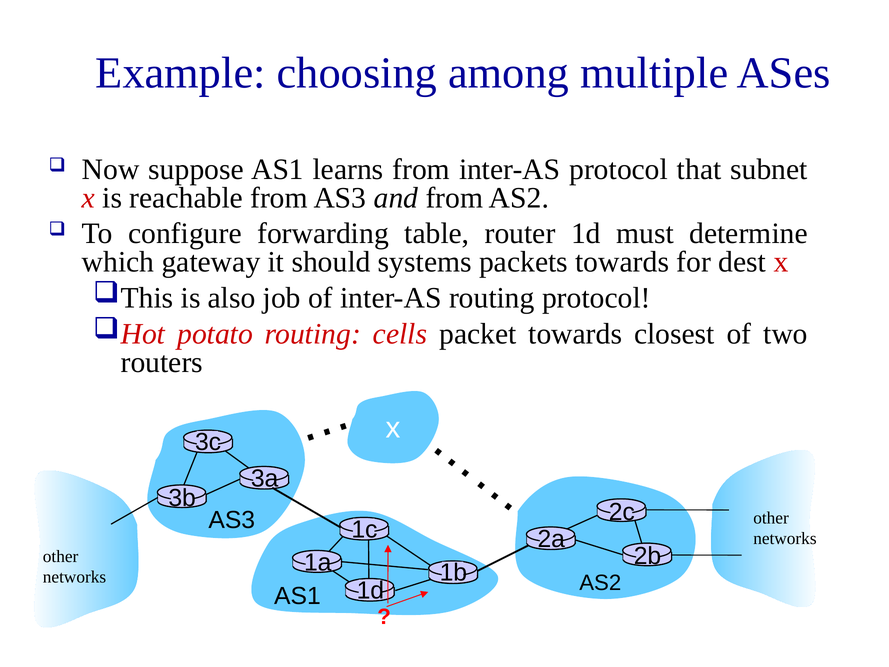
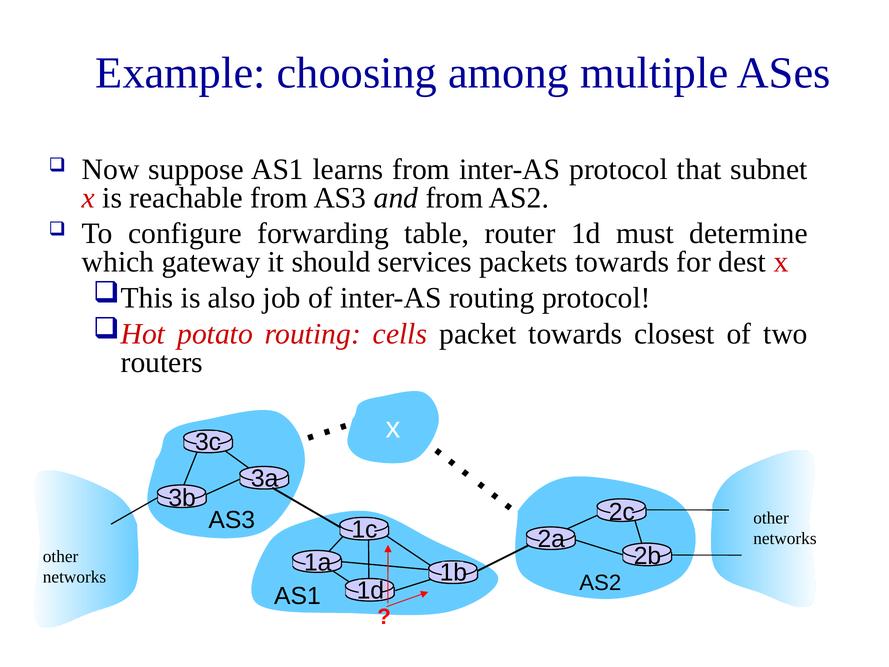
systems: systems -> services (425, 262)
